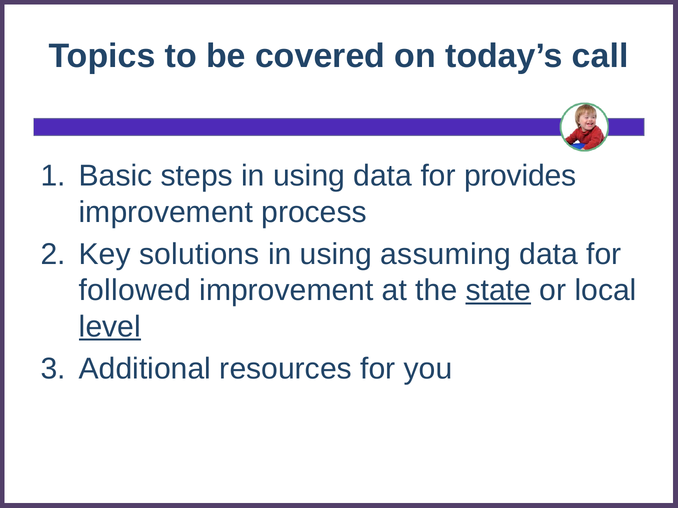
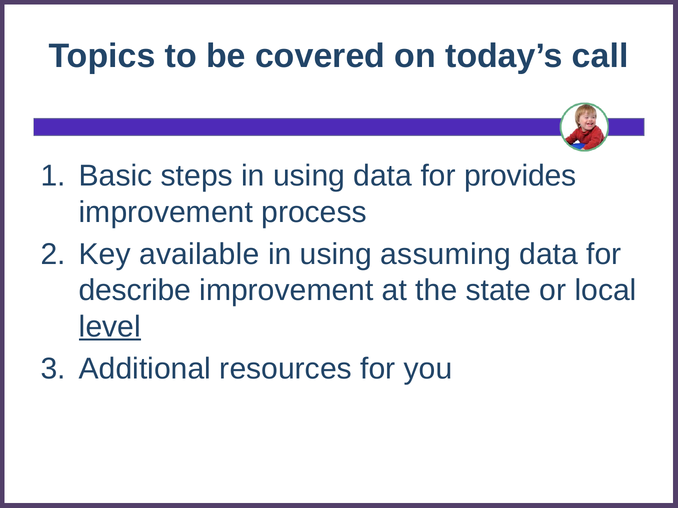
solutions: solutions -> available (199, 255)
followed: followed -> describe (135, 291)
state underline: present -> none (498, 291)
